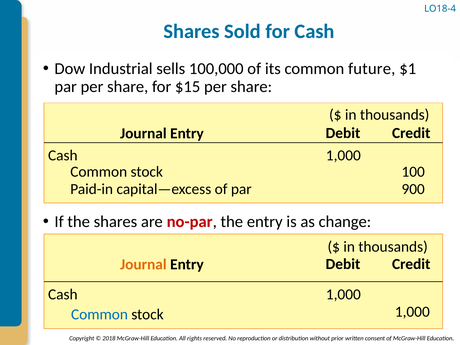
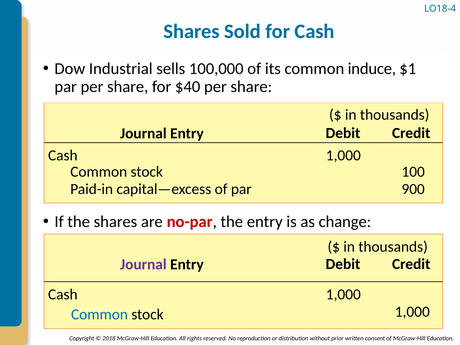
future: future -> induce (372, 69)
$15: $15 -> $40 (188, 87)
Journal colour: orange -> purple (143, 264)
